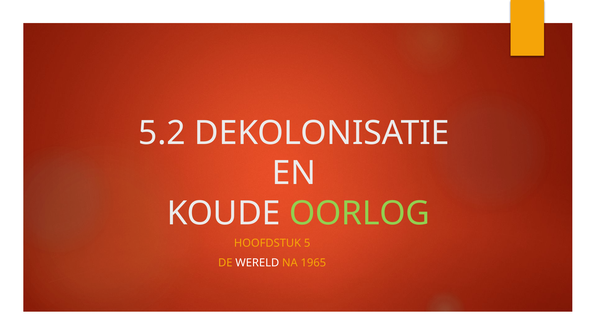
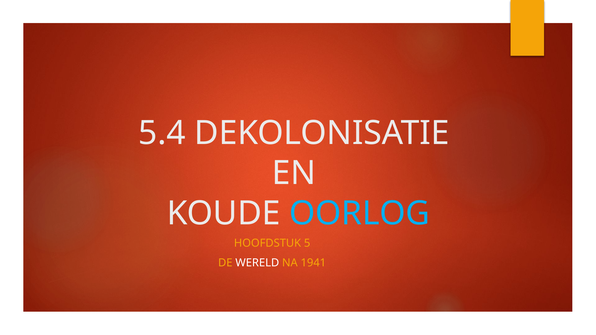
5.2: 5.2 -> 5.4 (162, 133)
OORLOG colour: light green -> light blue (360, 214)
1965: 1965 -> 1941 (313, 263)
